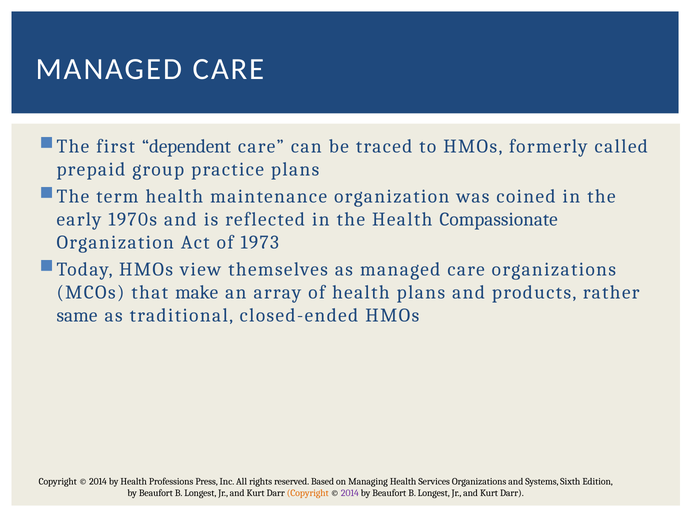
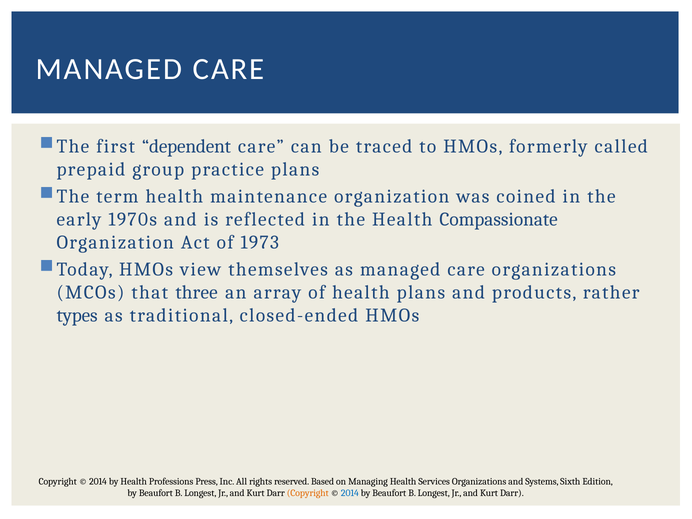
make: make -> three (197, 293)
same: same -> types (77, 316)
2014 colour: purple -> blue (350, 493)
